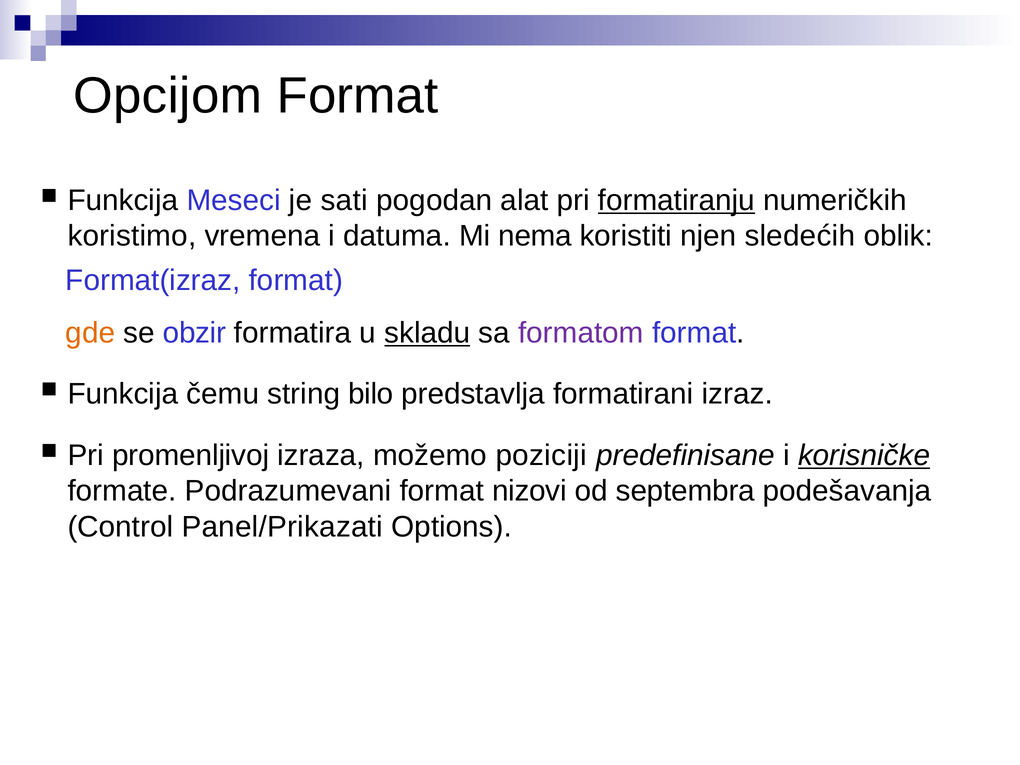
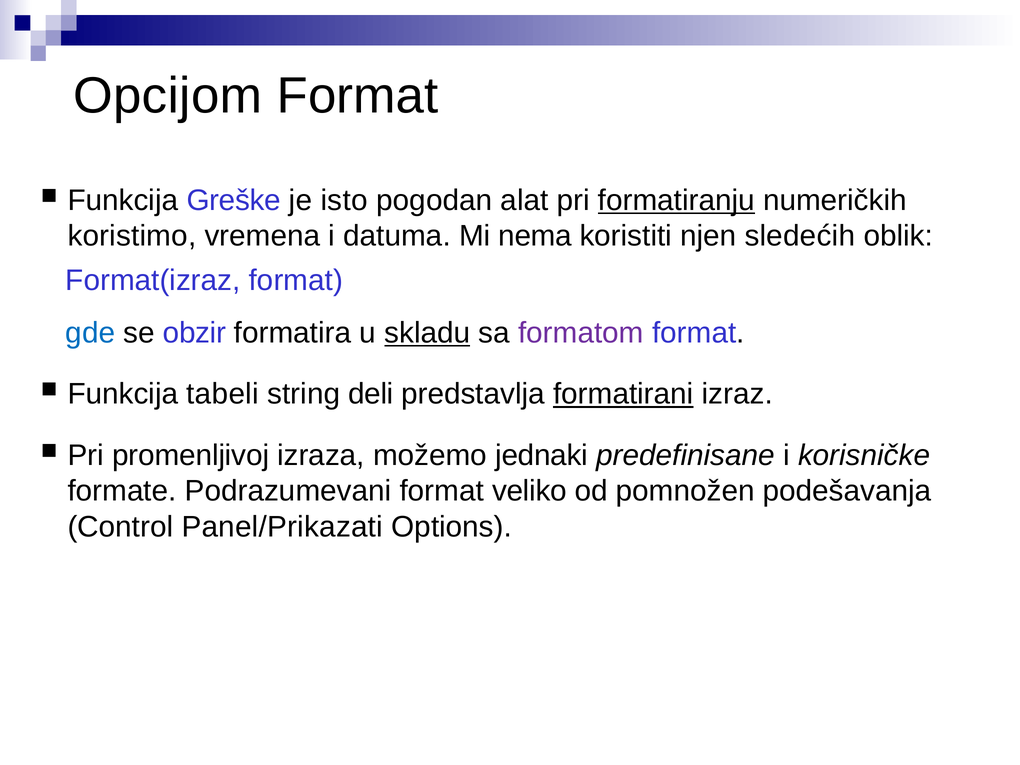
Meseci: Meseci -> Greške (234, 200)
sati: sati -> isto (344, 200)
gde colour: orange -> blue (90, 333)
čemu: čemu -> tabeli (223, 394)
bilo: bilo -> deli (371, 394)
formatirani underline: none -> present (623, 394)
poziciji: poziciji -> jednaki (542, 455)
korisničke underline: present -> none (864, 455)
nizovi: nizovi -> veliko (529, 491)
septembra: septembra -> pomnožen (685, 491)
